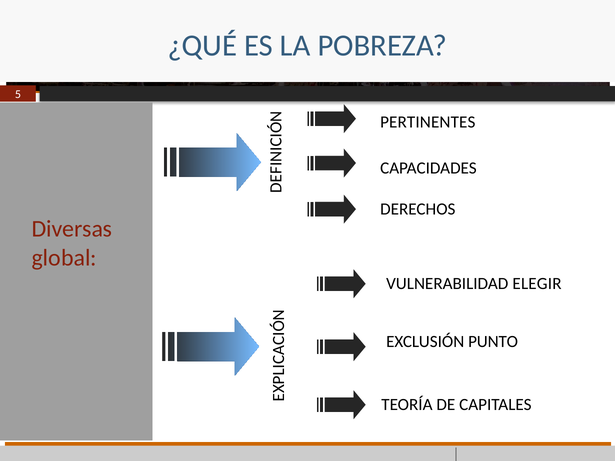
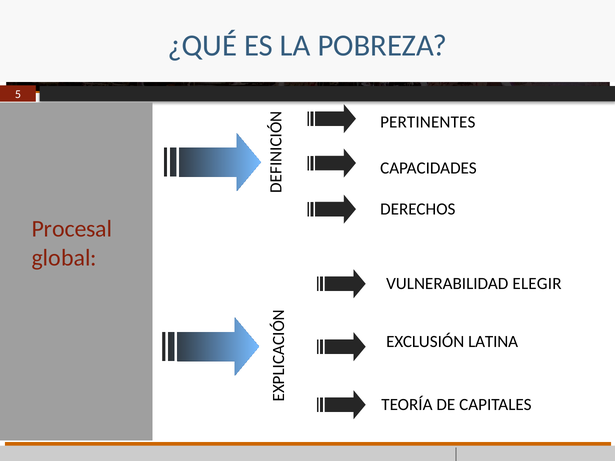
Diversas: Diversas -> Procesal (72, 229)
PUNTO: PUNTO -> LATINA (493, 342)
